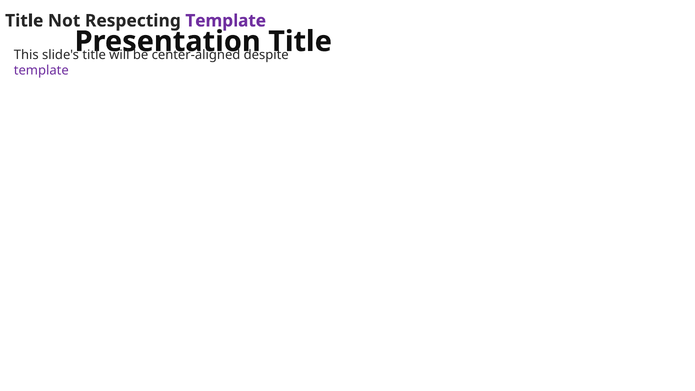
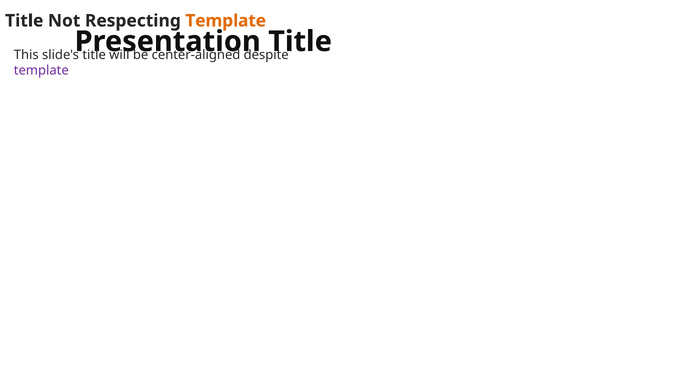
Template colour: purple -> orange (226, 21)
